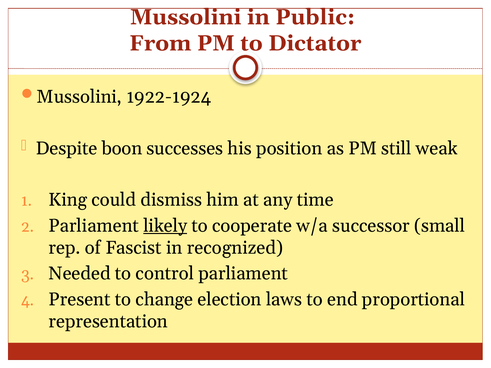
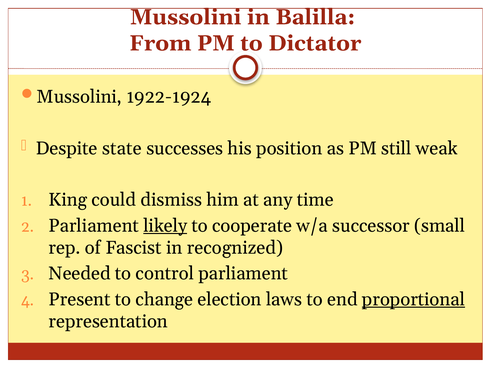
Public: Public -> Balilla (315, 17)
boon: boon -> state (122, 148)
proportional underline: none -> present (413, 300)
